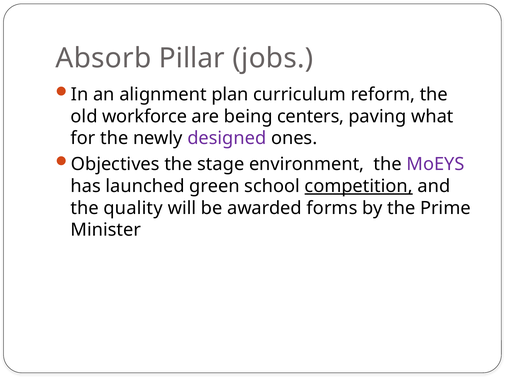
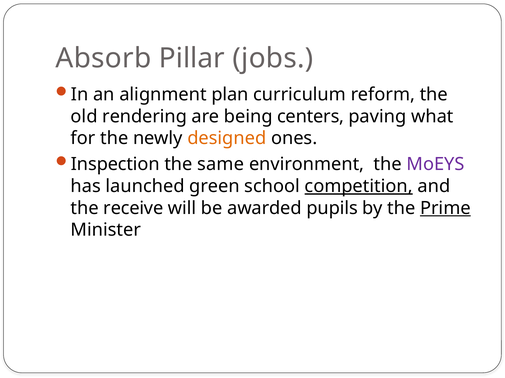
workforce: workforce -> rendering (145, 117)
designed colour: purple -> orange (227, 139)
Objectives: Objectives -> Inspection (115, 165)
stage: stage -> same (221, 165)
quality: quality -> receive (133, 208)
forms: forms -> pupils (332, 208)
Prime underline: none -> present (445, 208)
